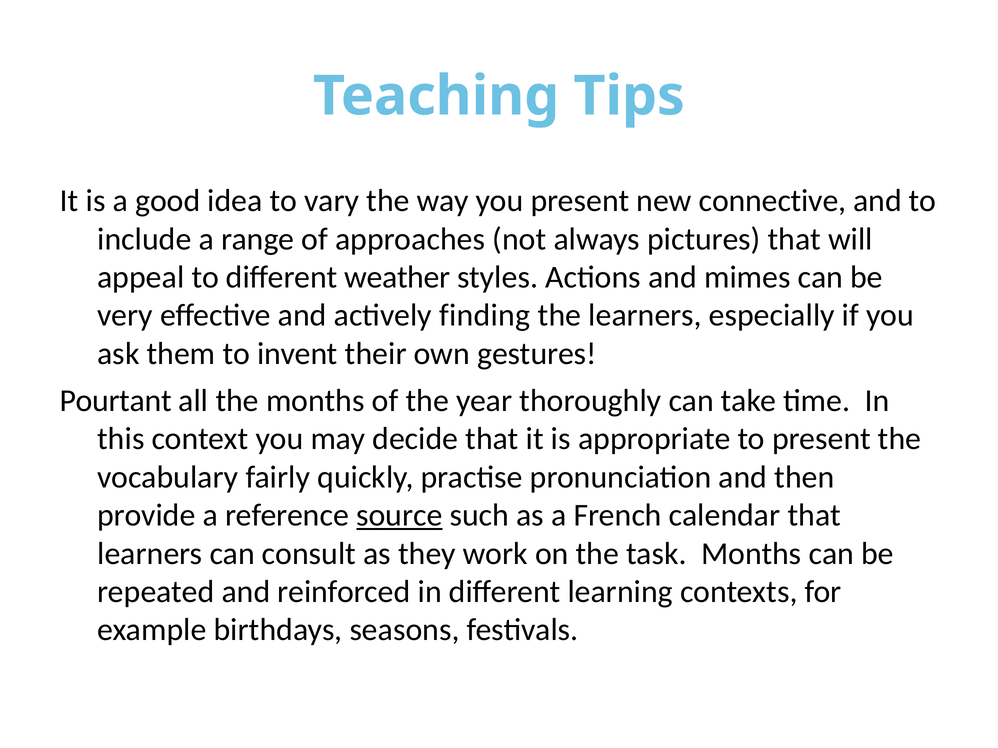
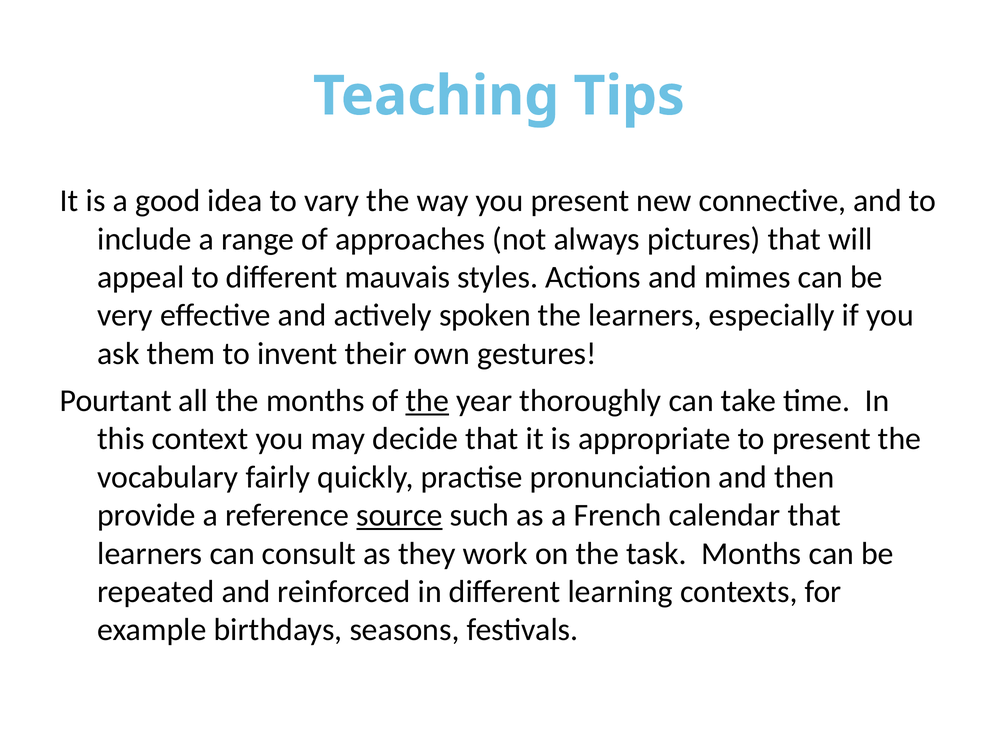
weather: weather -> mauvais (397, 277)
finding: finding -> spoken (485, 316)
the underline: none -> present (427, 401)
